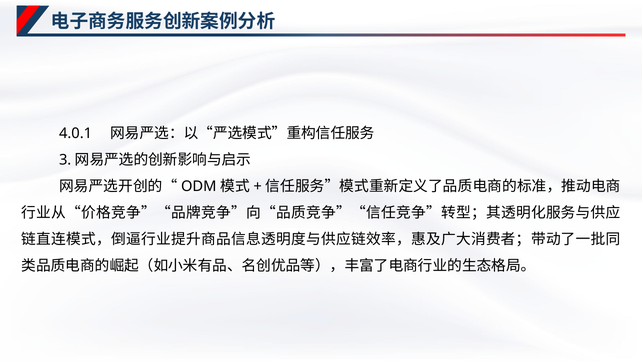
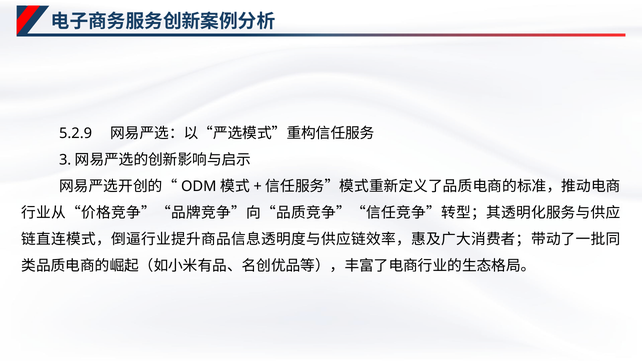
4.0.1: 4.0.1 -> 5.2.9 (76, 133)
